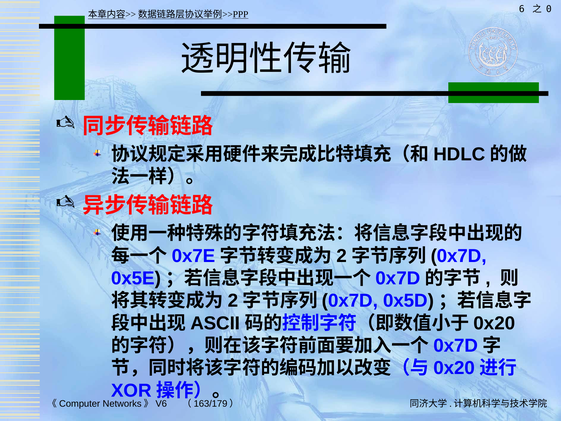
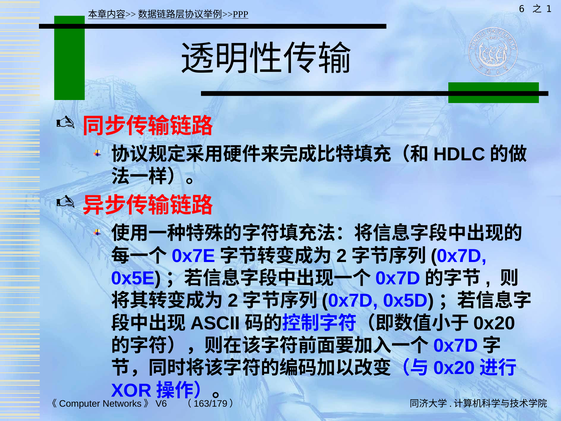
0: 0 -> 1 (549, 9)
